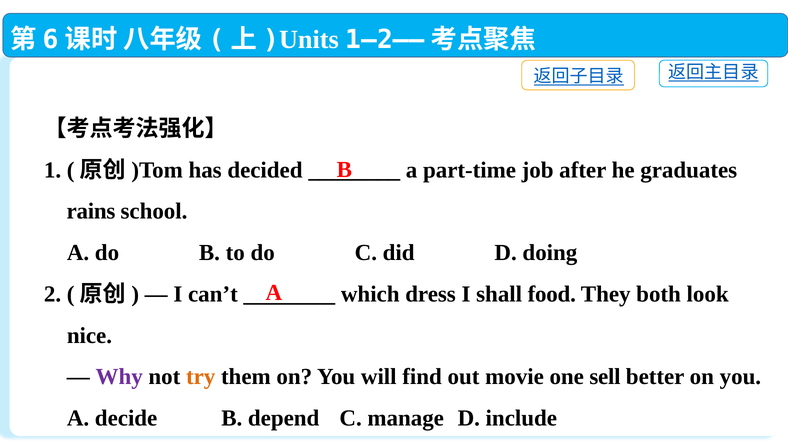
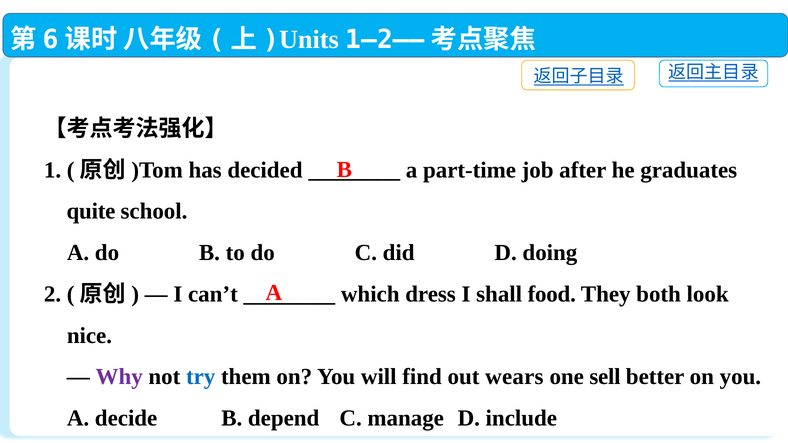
rains: rains -> quite (91, 211)
try colour: orange -> blue (201, 377)
movie: movie -> wears (514, 377)
